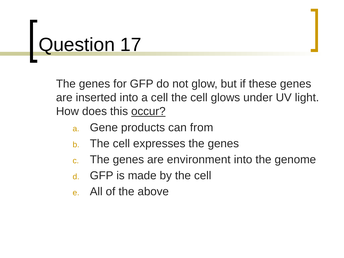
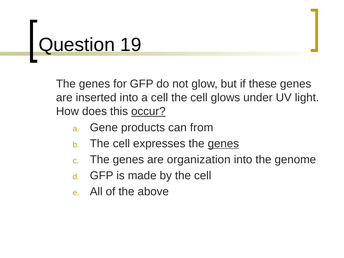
17: 17 -> 19 (131, 45)
genes underline: none -> present (223, 144)
environment: environment -> organization (199, 160)
